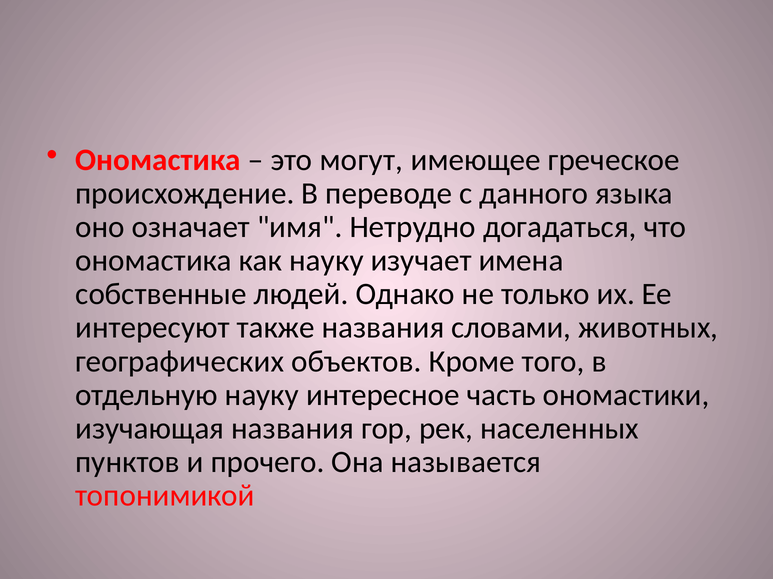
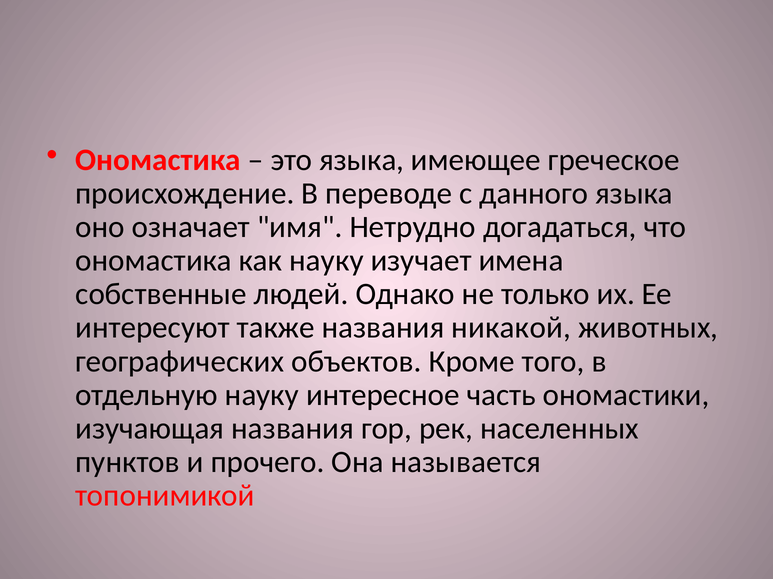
это могут: могут -> языка (362, 160)
словами: словами -> никакой (511, 328)
